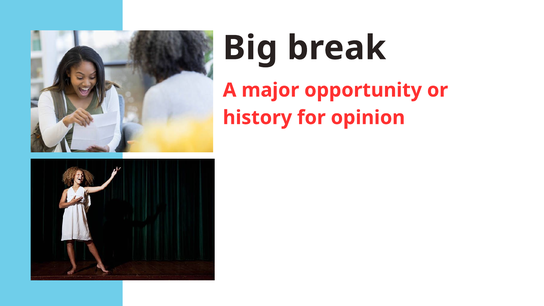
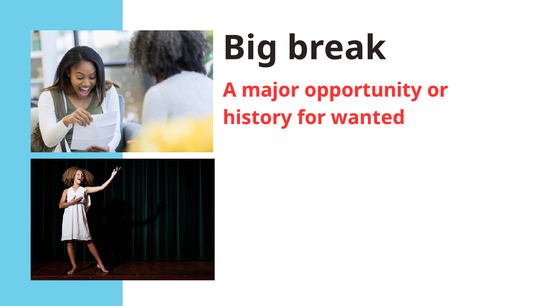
opinion: opinion -> wanted (368, 118)
